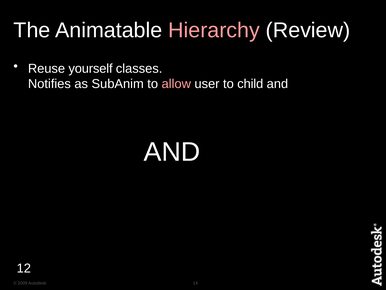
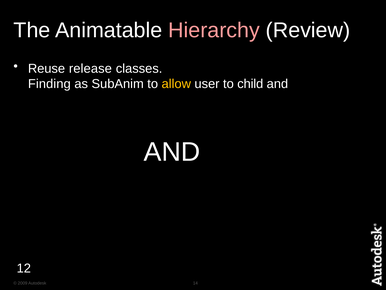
yourself: yourself -> release (90, 68)
Notifies: Notifies -> Finding (49, 84)
allow colour: pink -> yellow (176, 84)
